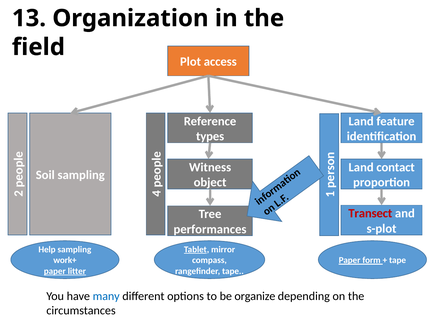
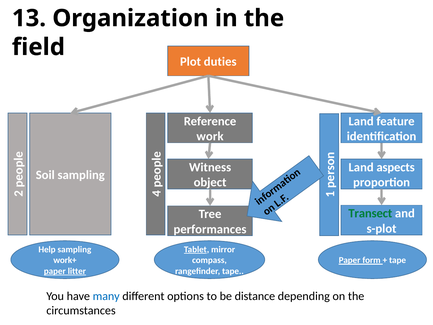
access: access -> duties (220, 62)
types: types -> work (210, 136)
contact: contact -> aspects (396, 167)
Transect colour: red -> green (370, 213)
organize: organize -> distance (255, 296)
